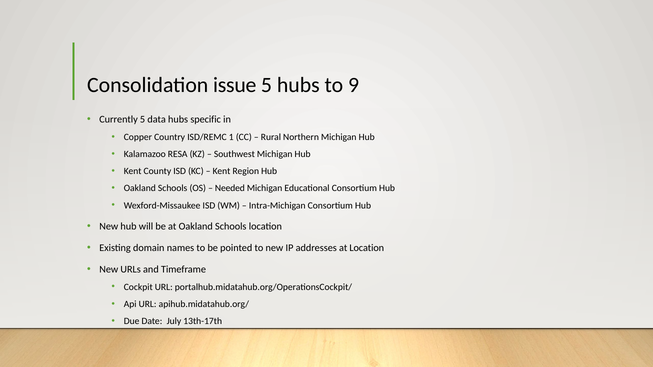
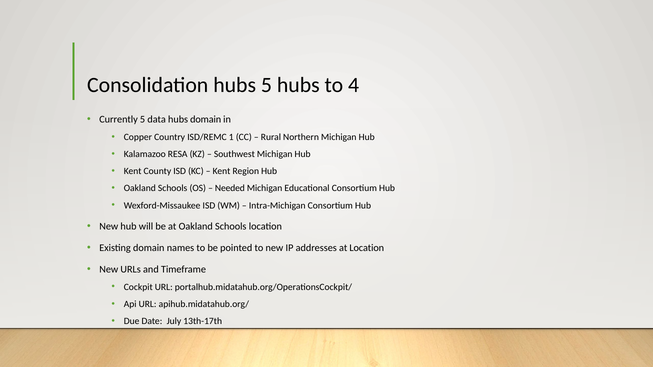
Consolidation issue: issue -> hubs (235, 85)
9: 9 -> 4 (354, 85)
hubs specific: specific -> domain (206, 120)
